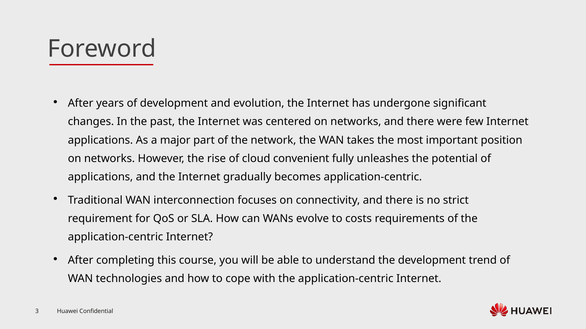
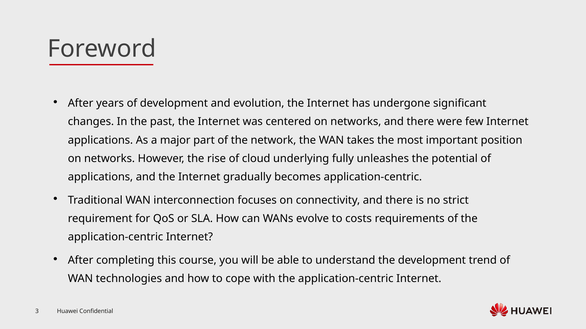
convenient: convenient -> underlying (301, 159)
